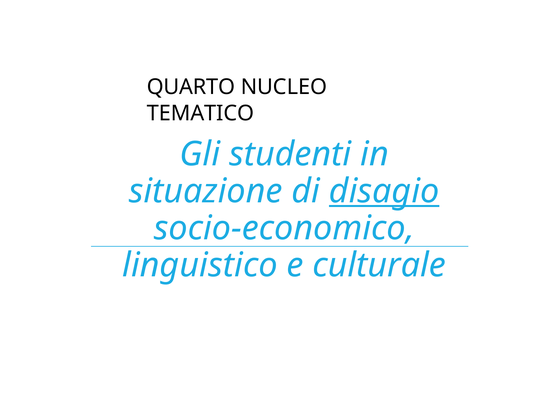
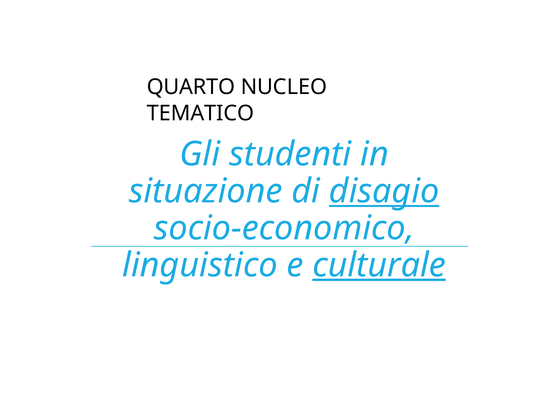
culturale underline: none -> present (379, 265)
